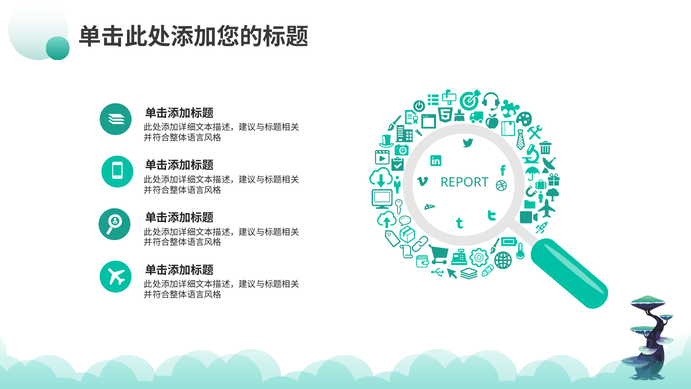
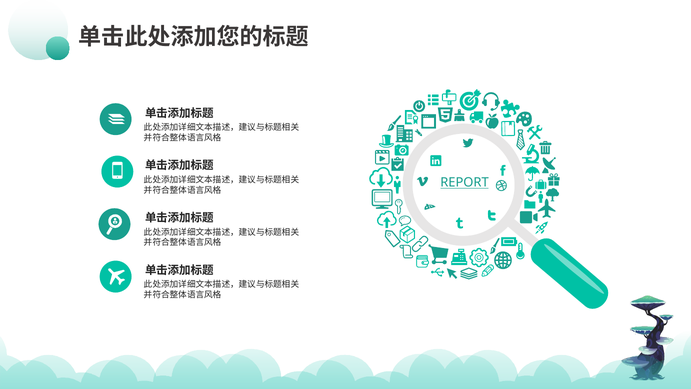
REPORT underline: none -> present (465, 182)
